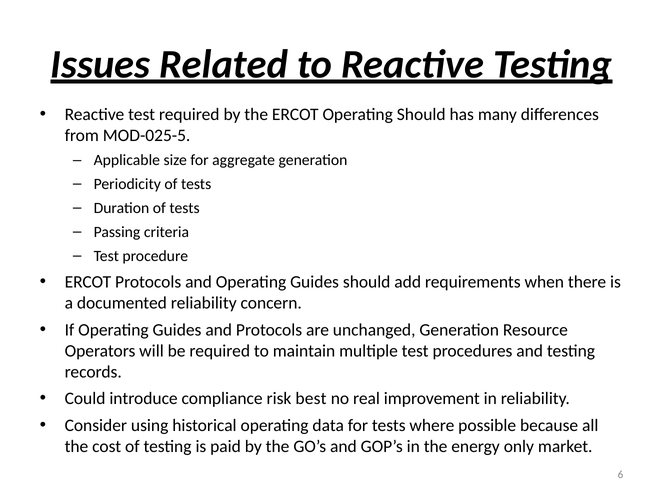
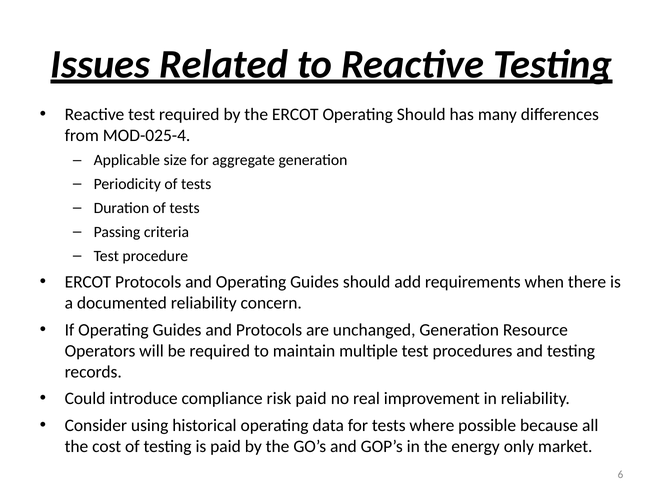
MOD-025-5: MOD-025-5 -> MOD-025-4 (147, 135)
risk best: best -> paid (311, 399)
